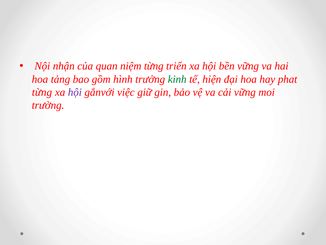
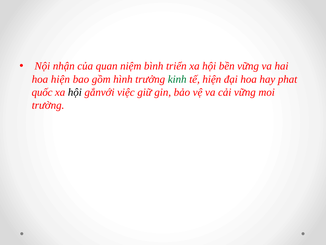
niệm từng: từng -> bình (154, 66)
hoa tảng: tảng -> hiện (60, 79)
từng: từng -> quốc (42, 92)
hội colour: purple -> black (75, 92)
